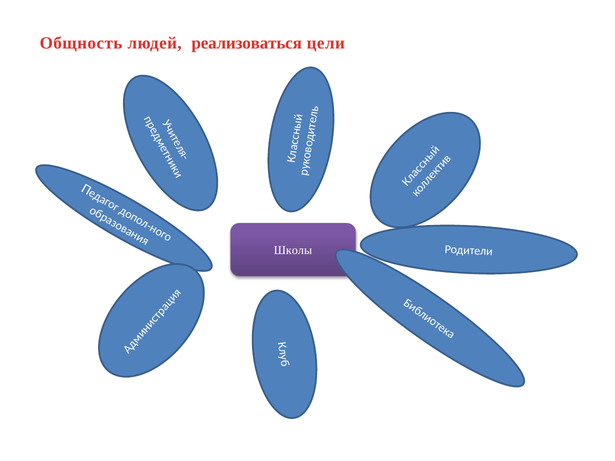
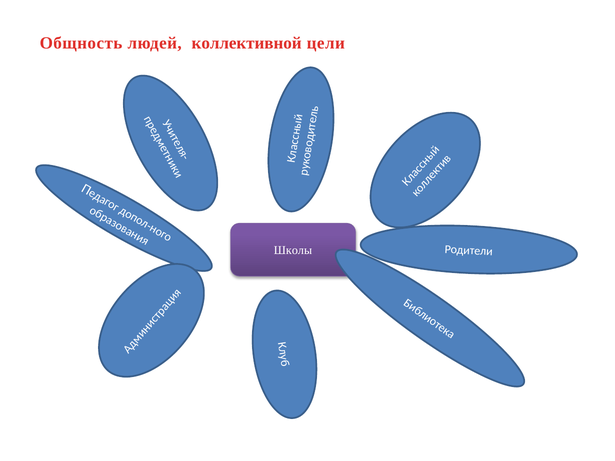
реализоваться: реализоваться -> коллективной (247, 43)
